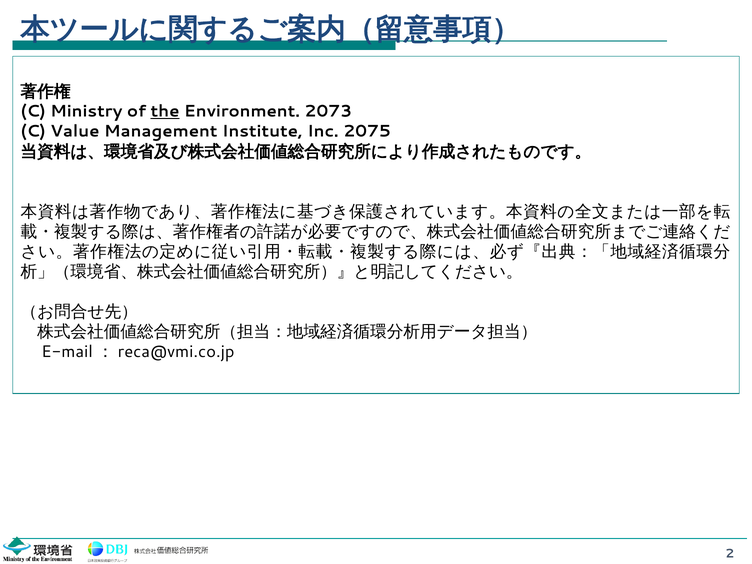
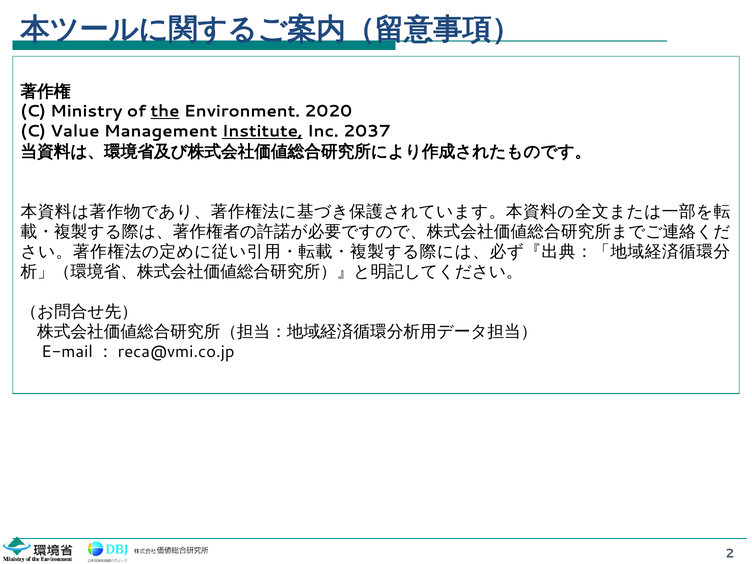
2073: 2073 -> 2020 (328, 111)
Institute underline: none -> present (262, 131)
2075: 2075 -> 2037 (367, 131)
